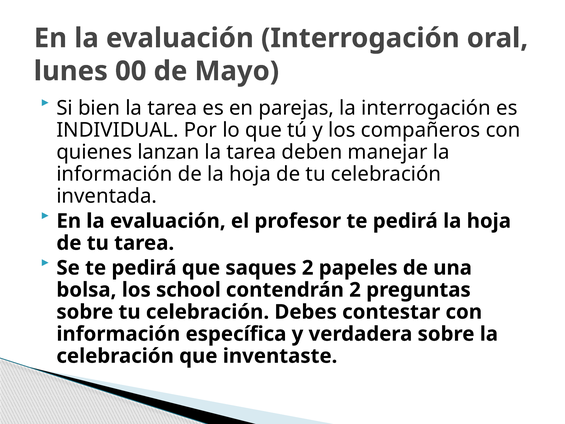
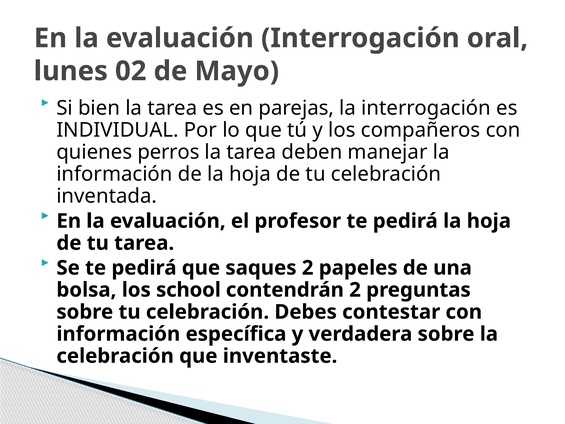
00: 00 -> 02 (131, 71)
lanzan: lanzan -> perros (168, 152)
